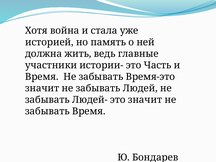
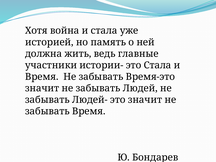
это Часть: Часть -> Стала (158, 65)
